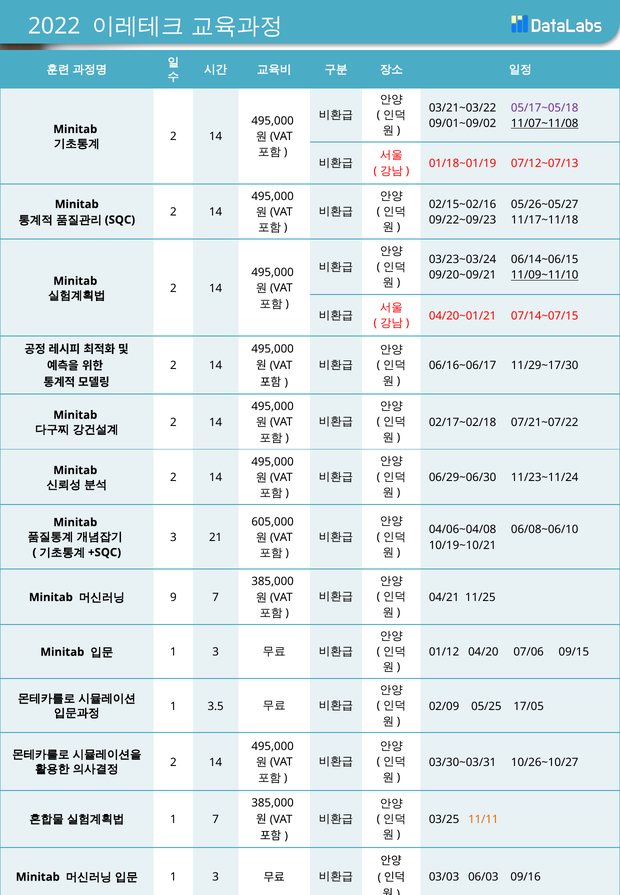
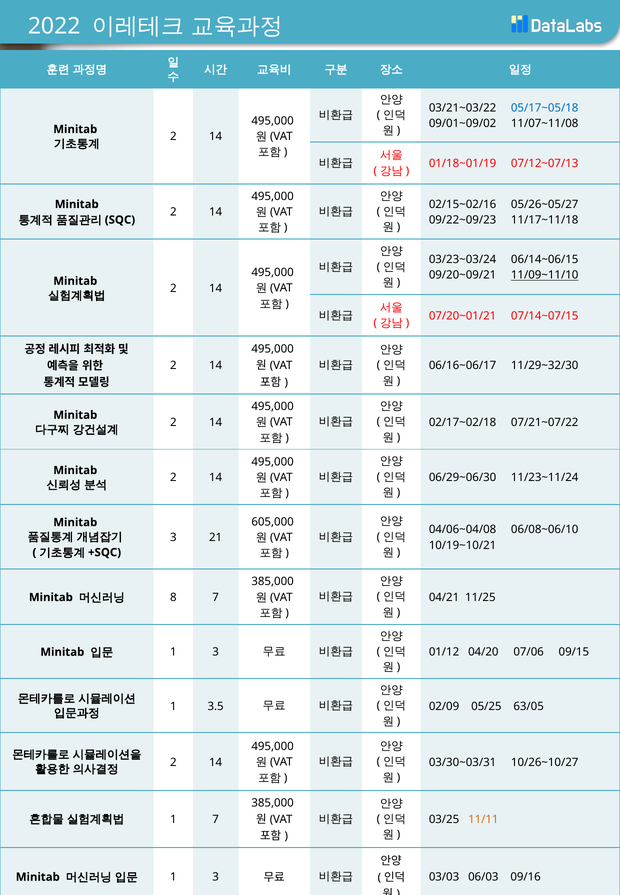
05/17~05/18 colour: purple -> blue (545, 108)
11/07~11/08 underline: present -> none (545, 124)
04/20~01/21: 04/20~01/21 -> 07/20~01/21 (463, 316)
11/29~17/30: 11/29~17/30 -> 11/29~32/30 (545, 366)
9: 9 -> 8 (173, 598)
17/05: 17/05 -> 63/05 (529, 707)
